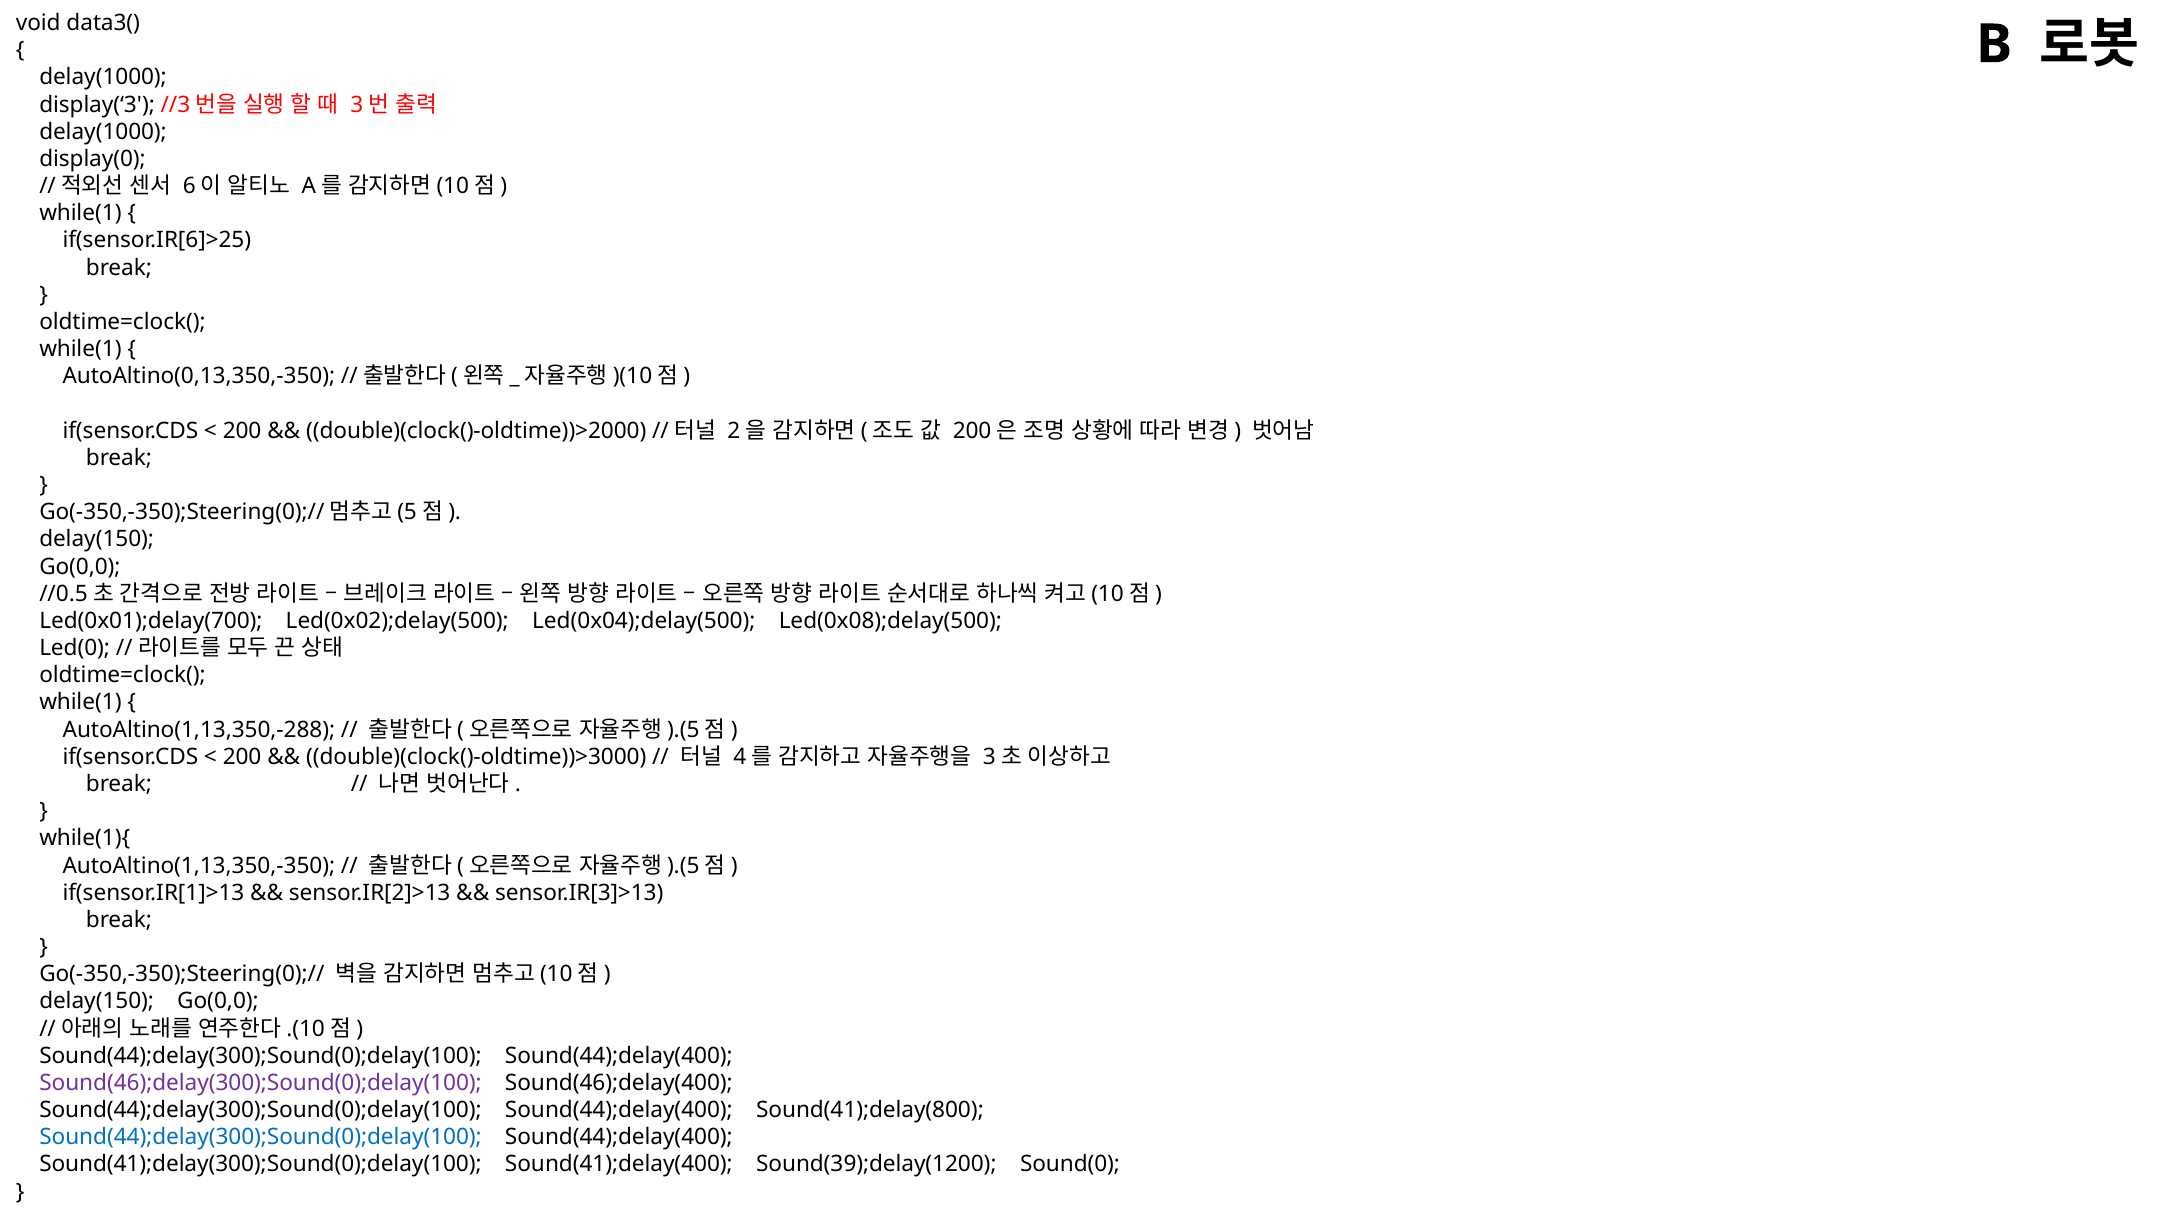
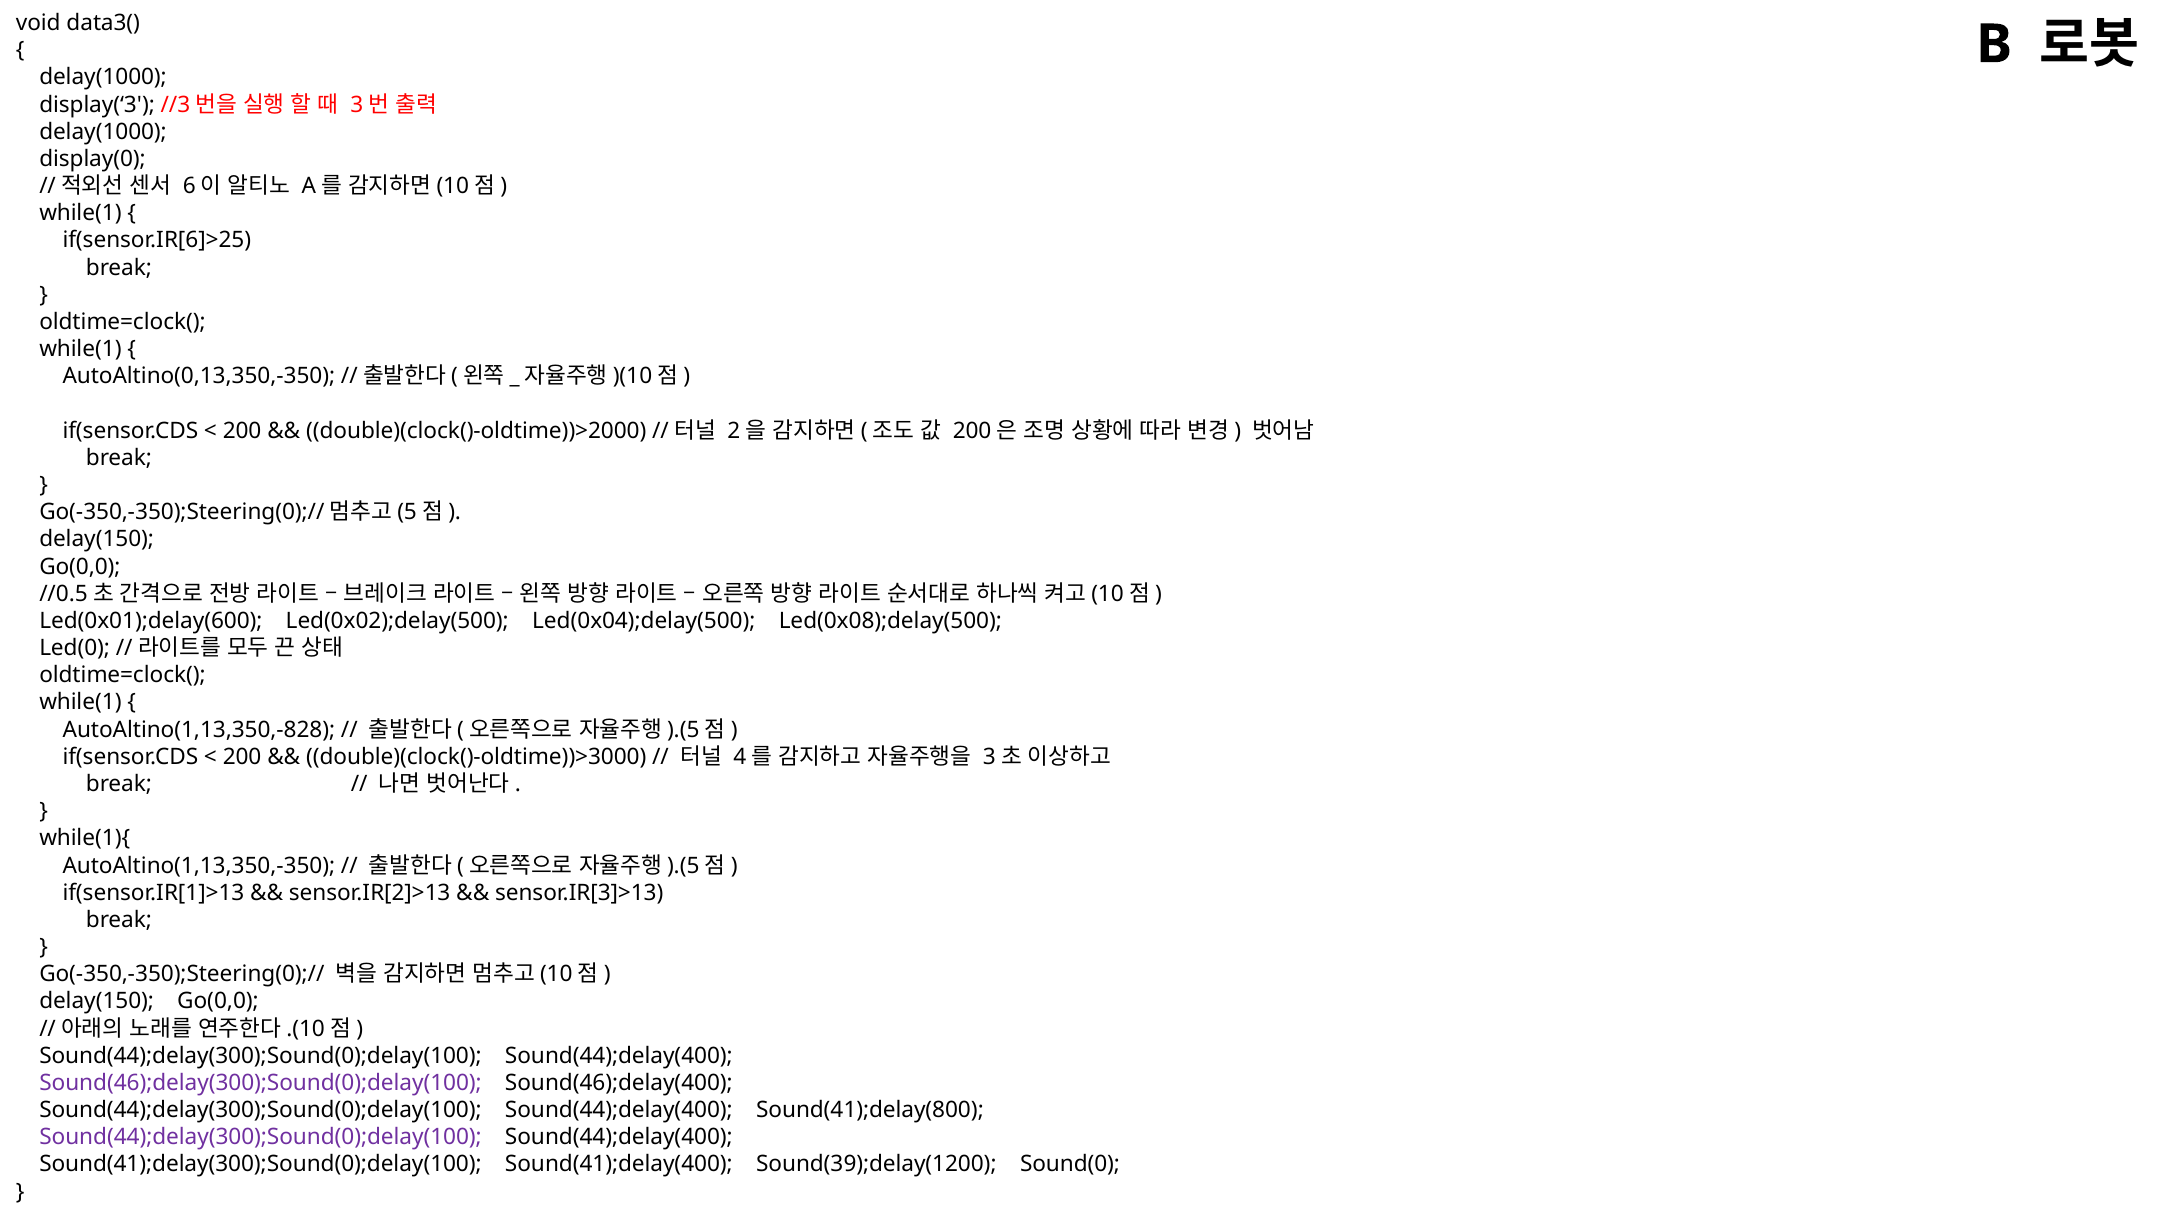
Led(0x01);delay(700: Led(0x01);delay(700 -> Led(0x01);delay(600 (151, 621)
AutoAltino(1,13,350,-288: AutoAltino(1,13,350,-288 -> AutoAltino(1,13,350,-828 (199, 730)
Sound(44);delay(300);Sound(0);delay(100 colour: blue -> purple (261, 1137)
